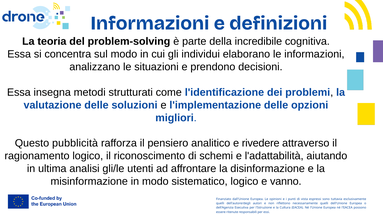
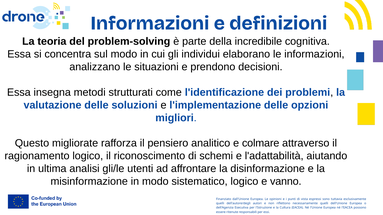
pubblicità: pubblicità -> migliorate (75, 144)
rivedere: rivedere -> colmare (261, 144)
